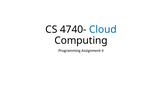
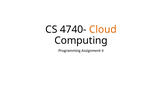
Cloud colour: blue -> orange (103, 30)
